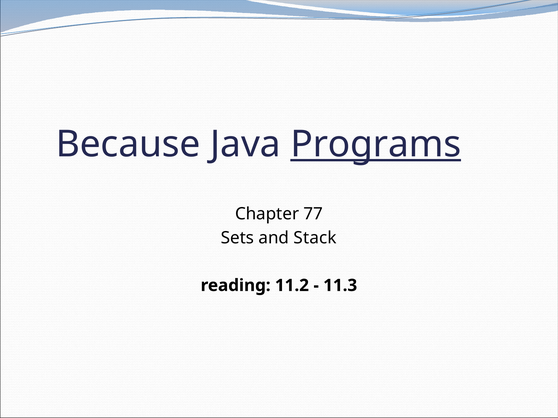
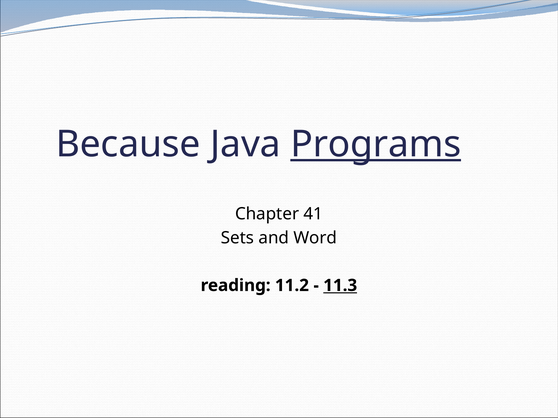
77: 77 -> 41 (313, 214)
Stack: Stack -> Word (315, 238)
11.3 underline: none -> present (340, 286)
